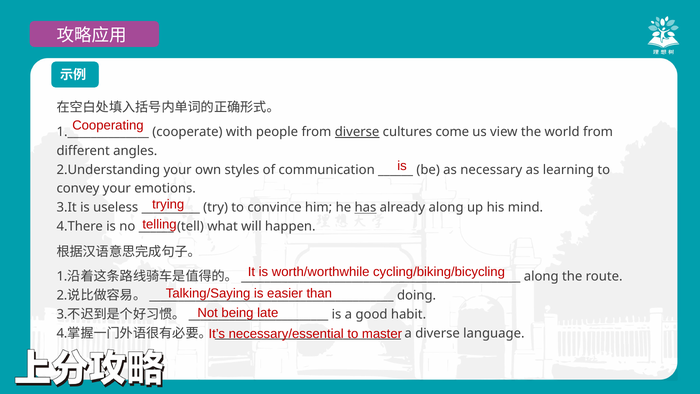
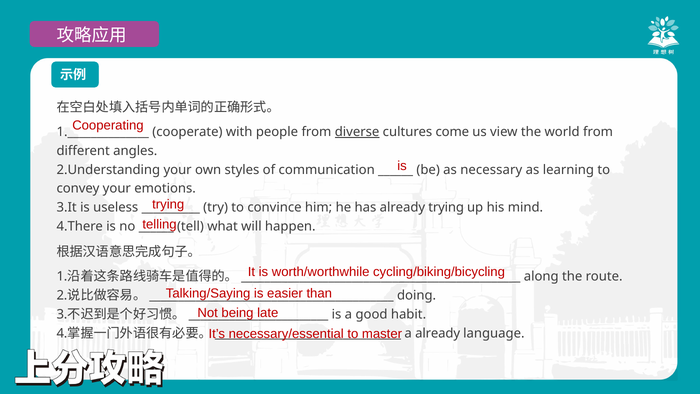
has underline: present -> none (365, 207)
already along: along -> trying (446, 207)
a diverse: diverse -> already (438, 333)
